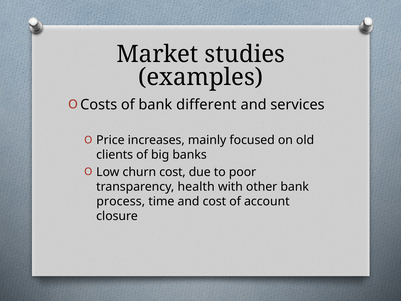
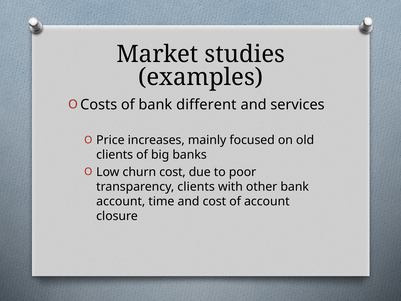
transparency health: health -> clients (196, 187)
process: process -> account (121, 201)
